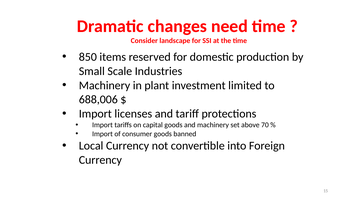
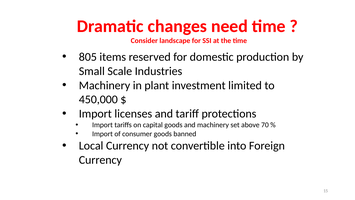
850: 850 -> 805 (88, 57)
688,006: 688,006 -> 450,000 (98, 99)
